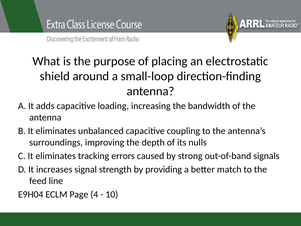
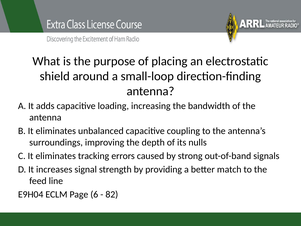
4: 4 -> 6 (94, 194)
10: 10 -> 82 (112, 194)
